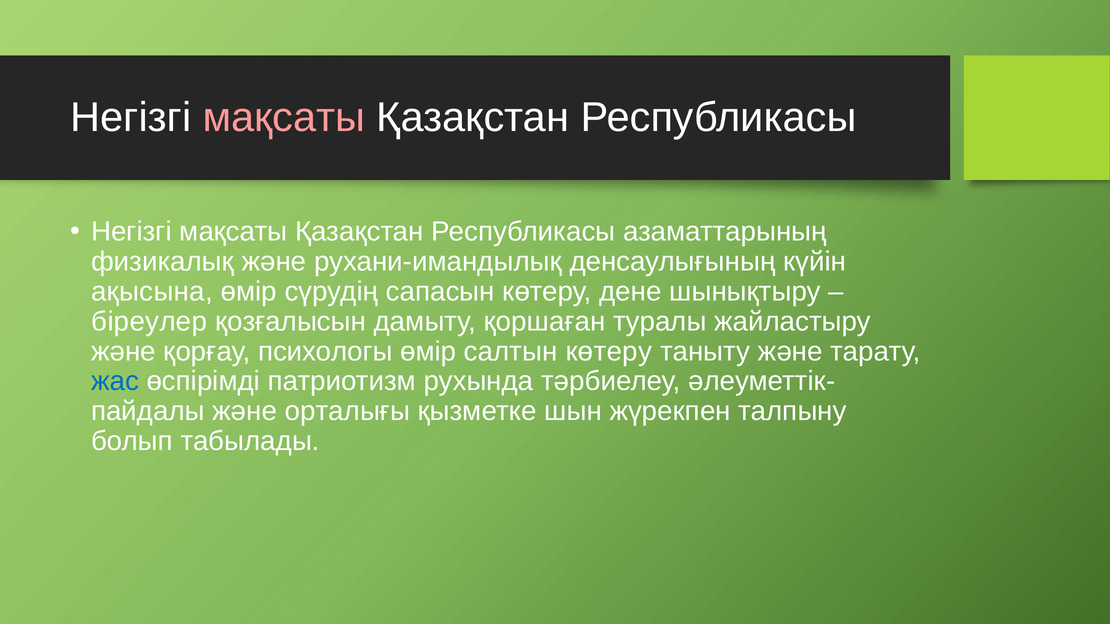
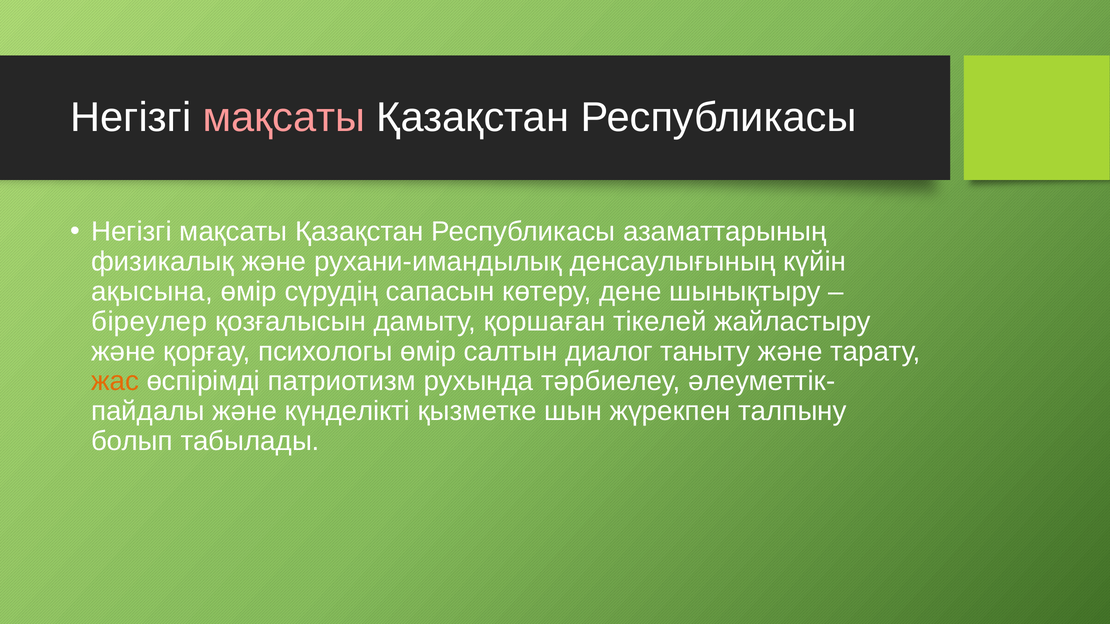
туралы: туралы -> тікелей (660, 322)
салтын көтеру: көтеру -> диалог (609, 352)
жас colour: blue -> orange (115, 382)
орталығы: орталығы -> күнделікті (347, 411)
